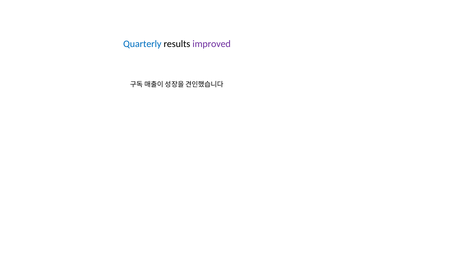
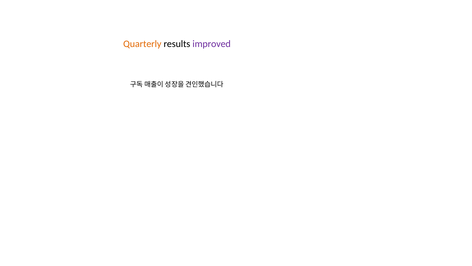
Quarterly colour: blue -> orange (142, 44)
